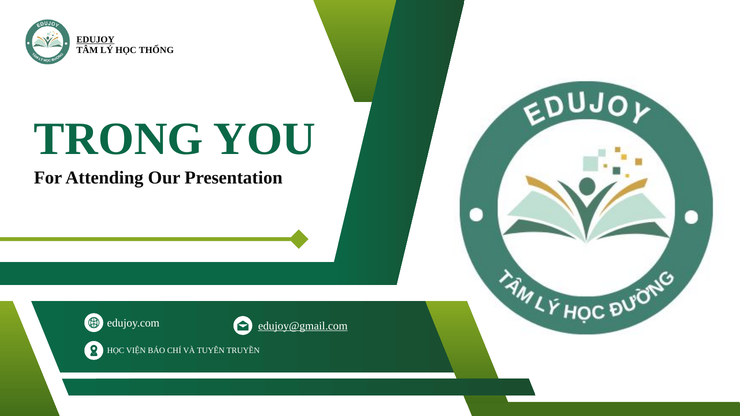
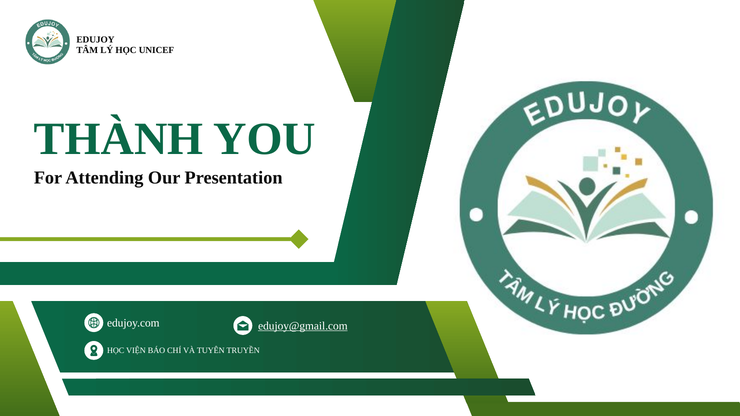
EDUJOY underline: present -> none (95, 40)
THỐNG: THỐNG -> UNICEF (156, 50)
TRONG: TRONG -> THÀNH (119, 139)
